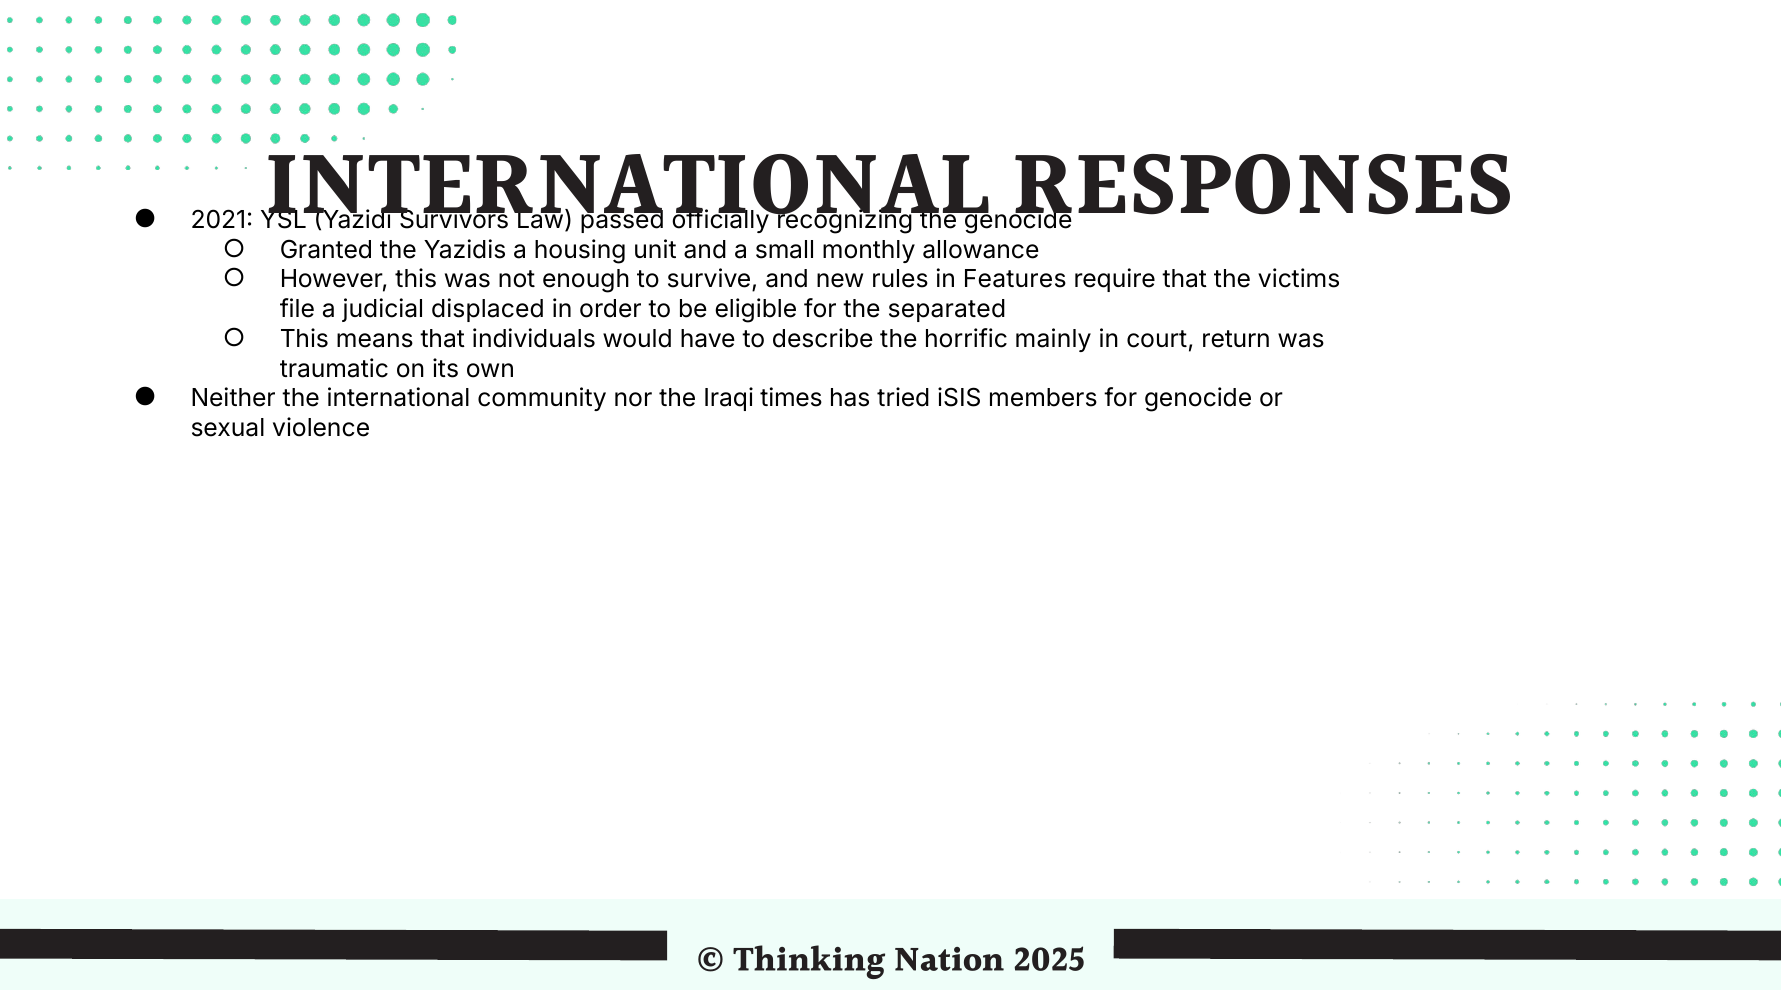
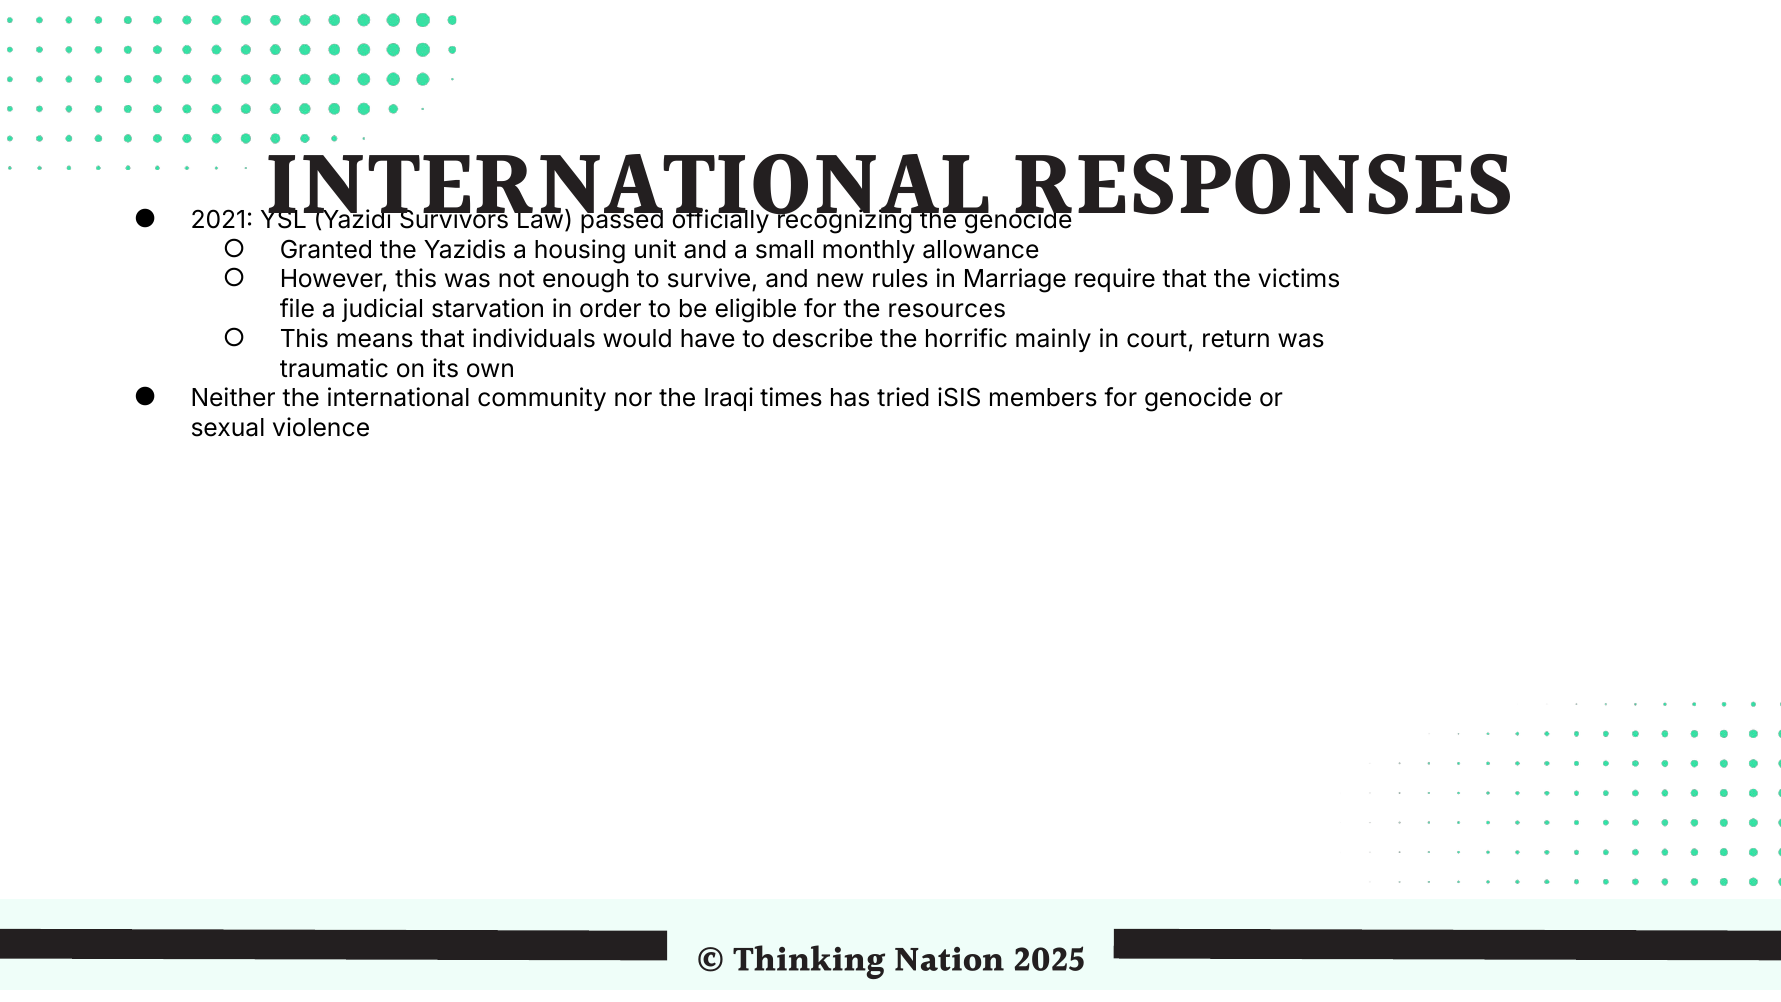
Features: Features -> Marriage (1015, 280)
displaced: displaced -> starvation (488, 309)
separated: separated -> resources (947, 309)
